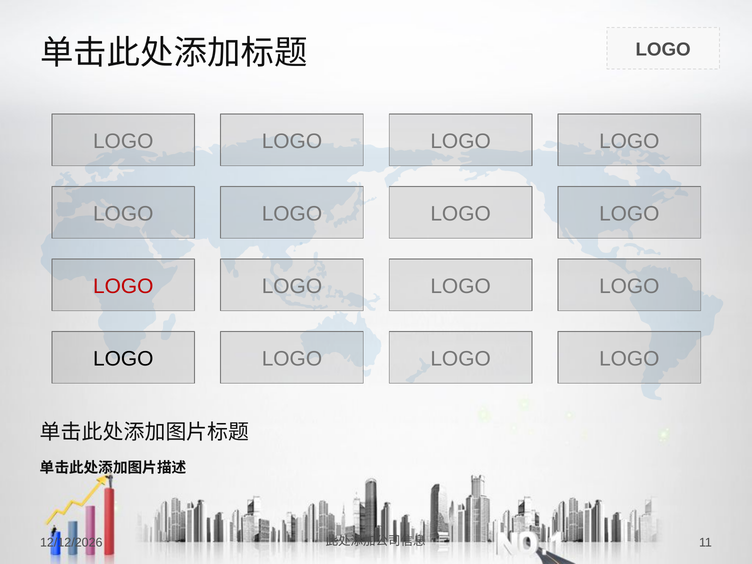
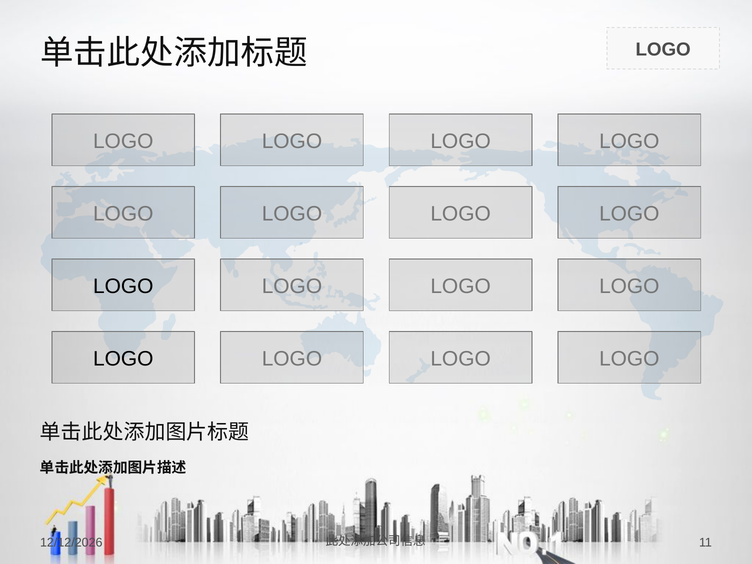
LOGO colour: red -> black (123, 286)
